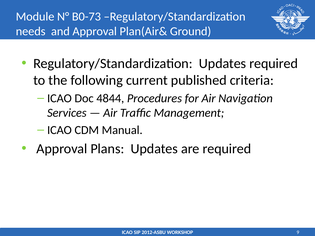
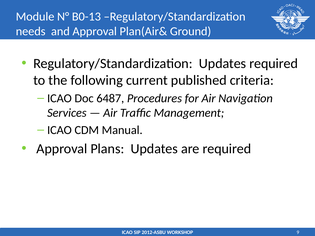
B0-73: B0-73 -> B0-13 (86, 17)
4844: 4844 -> 6487 (110, 98)
